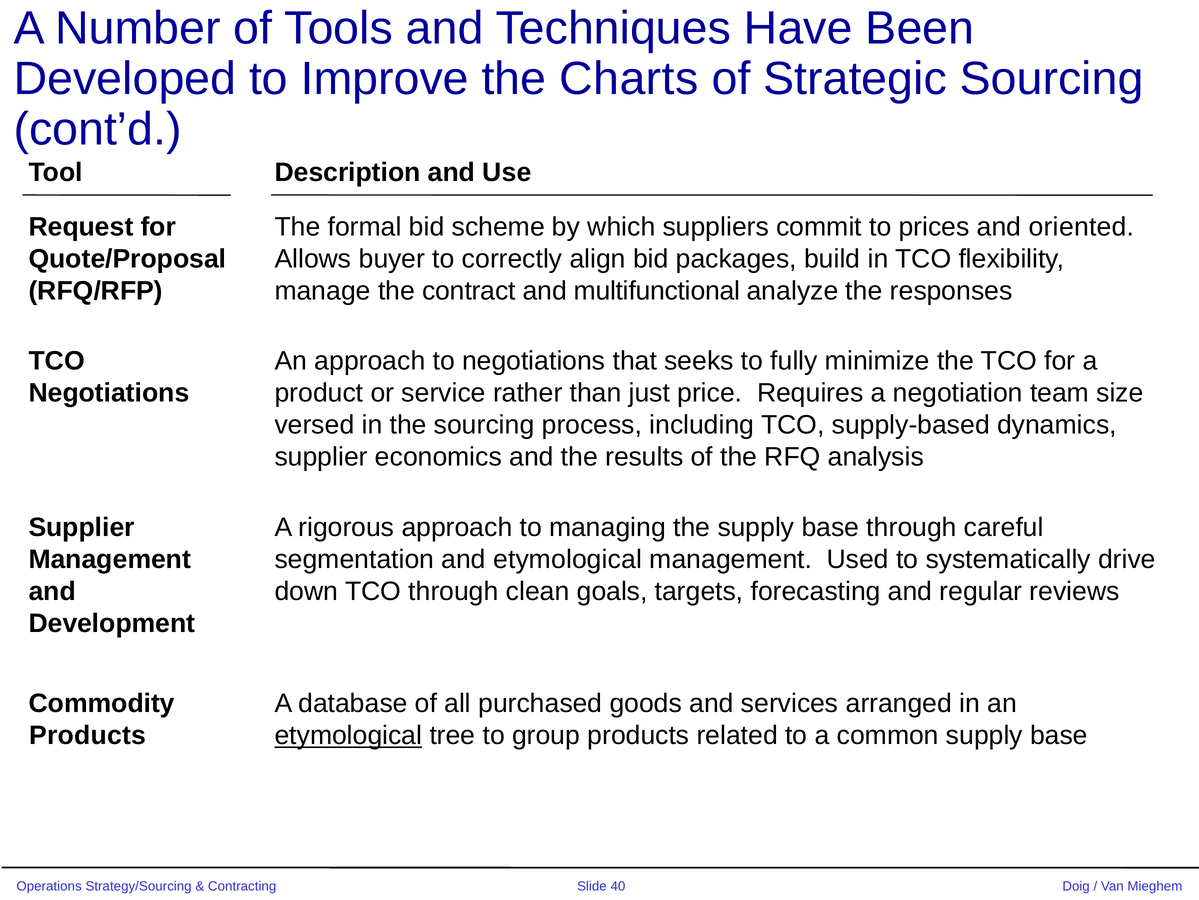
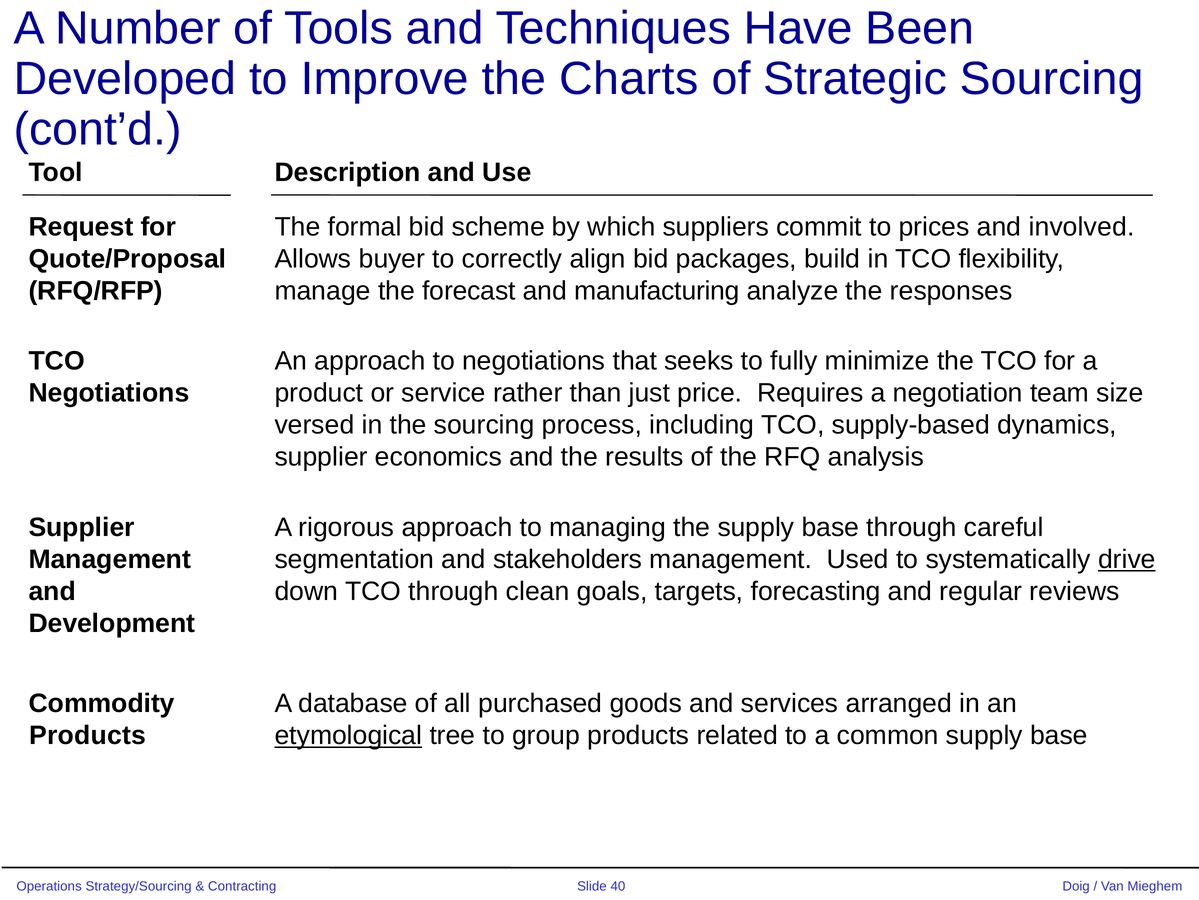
oriented: oriented -> involved (1082, 227)
contract: contract -> forecast (469, 291)
multifunctional: multifunctional -> manufacturing (657, 291)
and etymological: etymological -> stakeholders (568, 559)
drive underline: none -> present (1127, 559)
